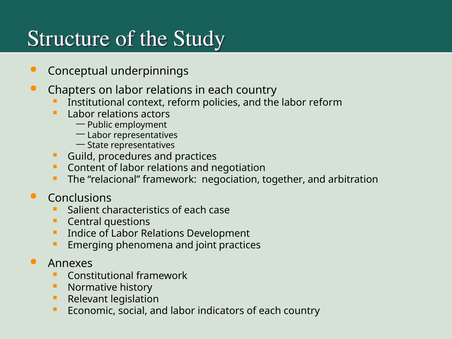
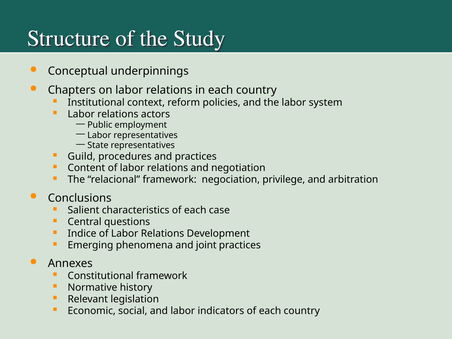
labor reform: reform -> system (326, 102)
together: together -> privilege (284, 180)
